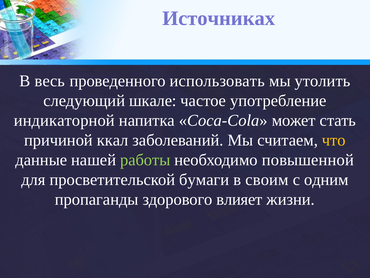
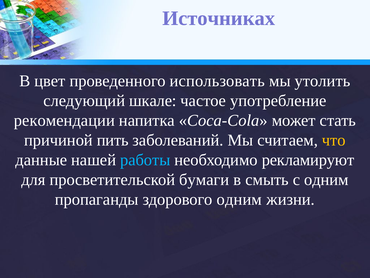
весь: весь -> цвет (50, 81)
индикаторной: индикаторной -> рекомендации (64, 120)
ккал: ккал -> пить (113, 140)
работы colour: light green -> light blue (145, 160)
повышенной: повышенной -> рекламируют (308, 160)
своим: своим -> смыть (267, 179)
здорового влияет: влияет -> одним (239, 199)
